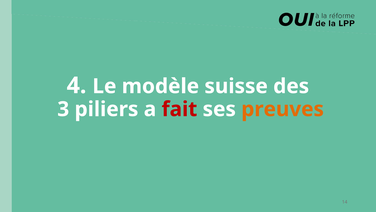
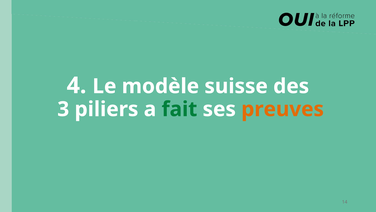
fait colour: red -> green (179, 109)
